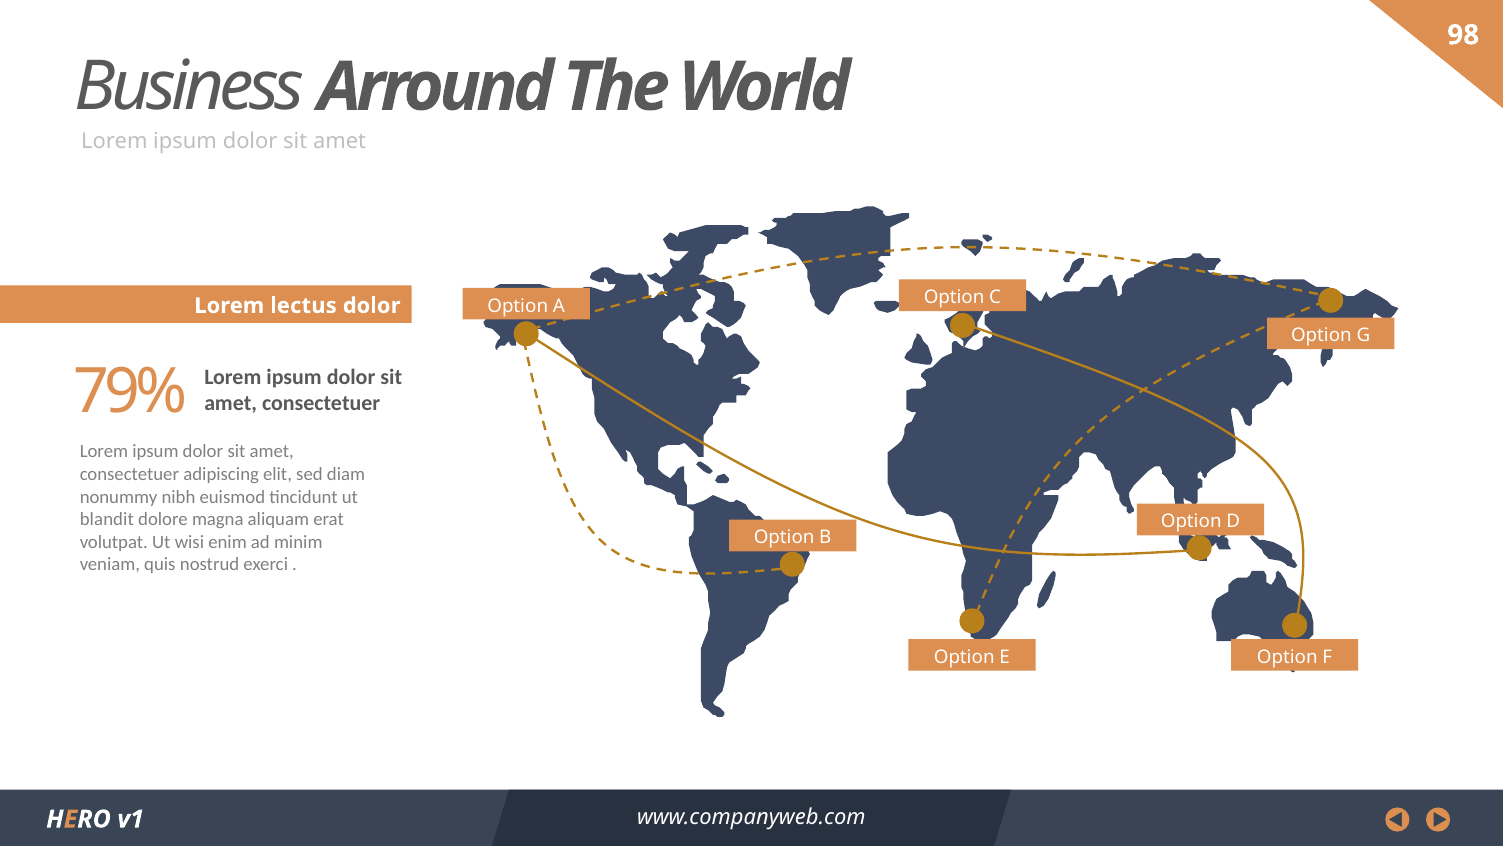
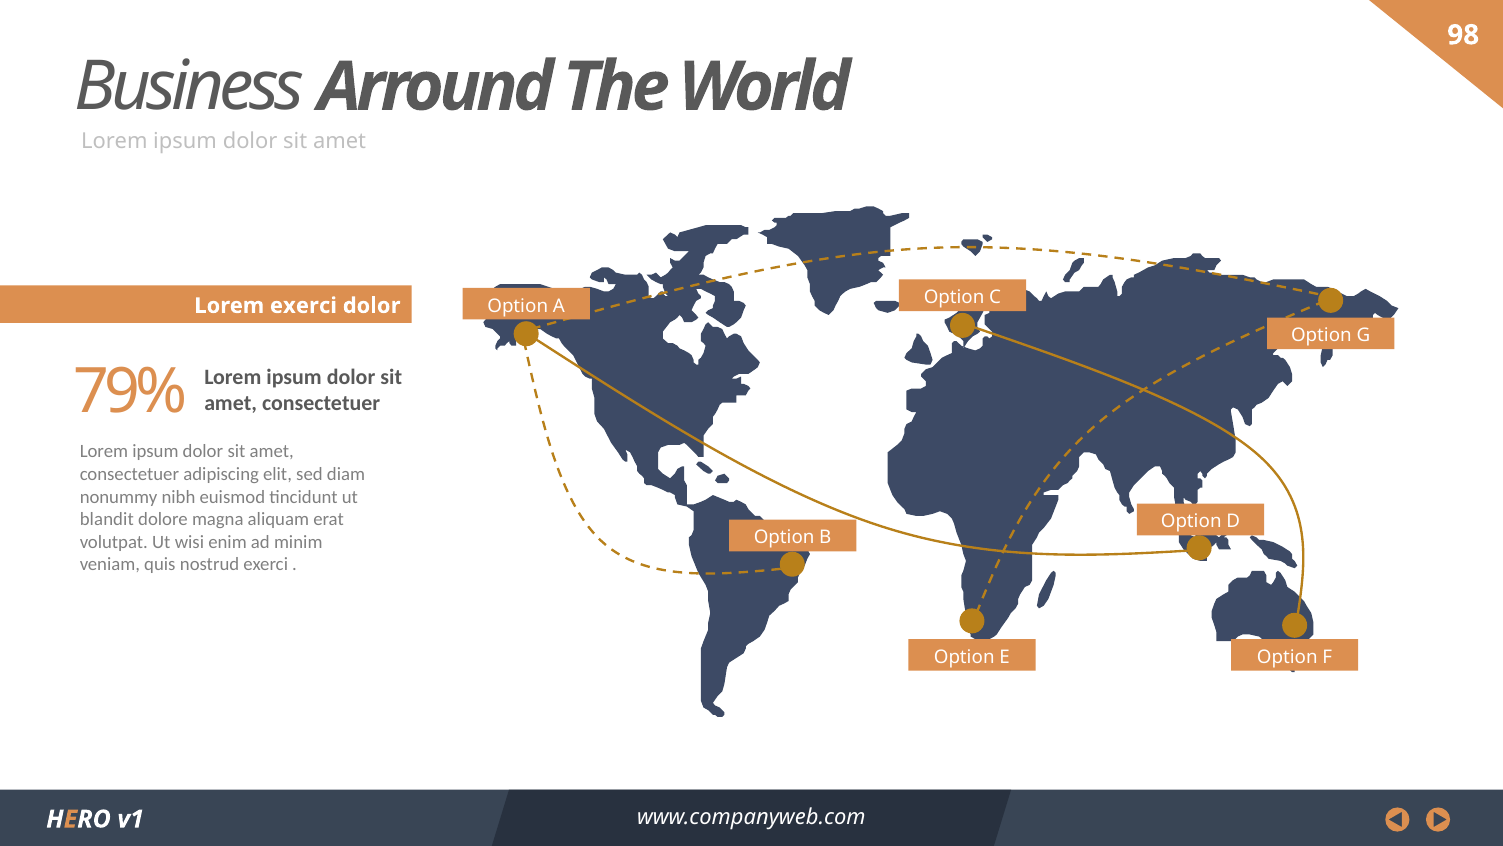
Lorem lectus: lectus -> exerci (303, 306)
